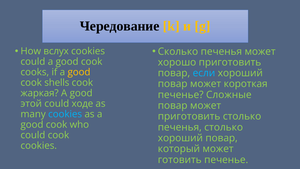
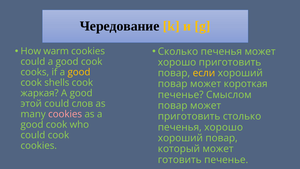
вслух: вслух -> warm (56, 51)
если colour: light blue -> yellow (204, 73)
Сложные: Сложные -> Смыслом (229, 95)
ходе: ходе -> слов (82, 104)
cookies colour: light blue -> pink (65, 114)
печенья столько: столько -> хорошо (224, 127)
